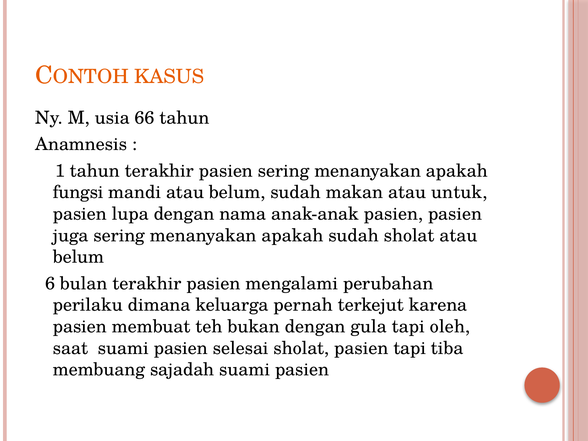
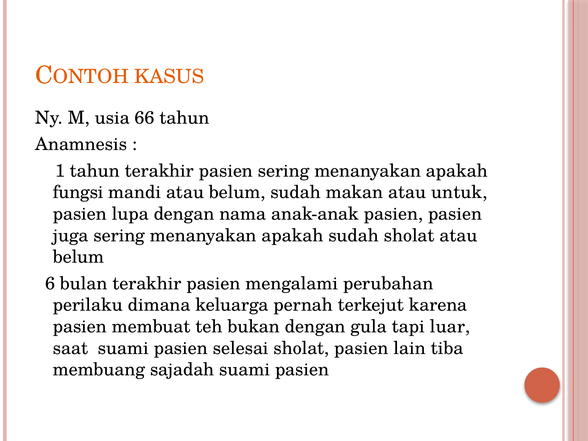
oleh: oleh -> luar (450, 327)
pasien tapi: tapi -> lain (410, 348)
